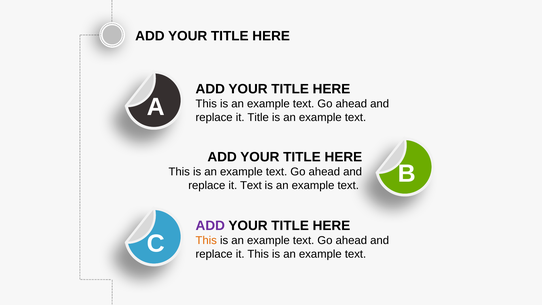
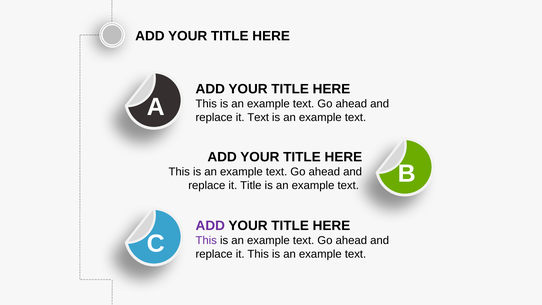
it Title: Title -> Text (258, 117)
it Text: Text -> Title (251, 185)
This colour: orange -> purple (206, 240)
